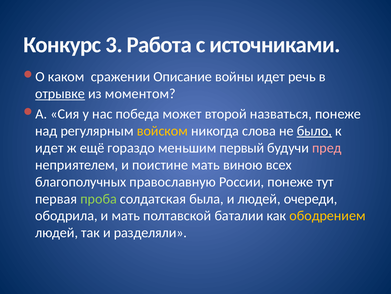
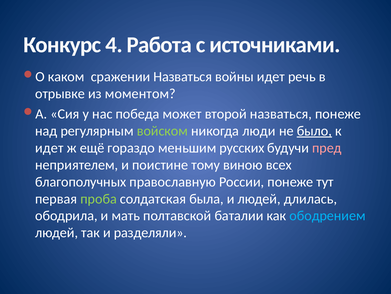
3: 3 -> 4 (114, 45)
сражении Описание: Описание -> Назваться (183, 77)
отрывке underline: present -> none (60, 93)
войском colour: yellow -> light green (162, 131)
слова: слова -> люди (259, 131)
первый: первый -> русских (242, 148)
поистине мать: мать -> тому (206, 164)
очереди: очереди -> длилась (310, 198)
ободрением colour: yellow -> light blue (328, 215)
